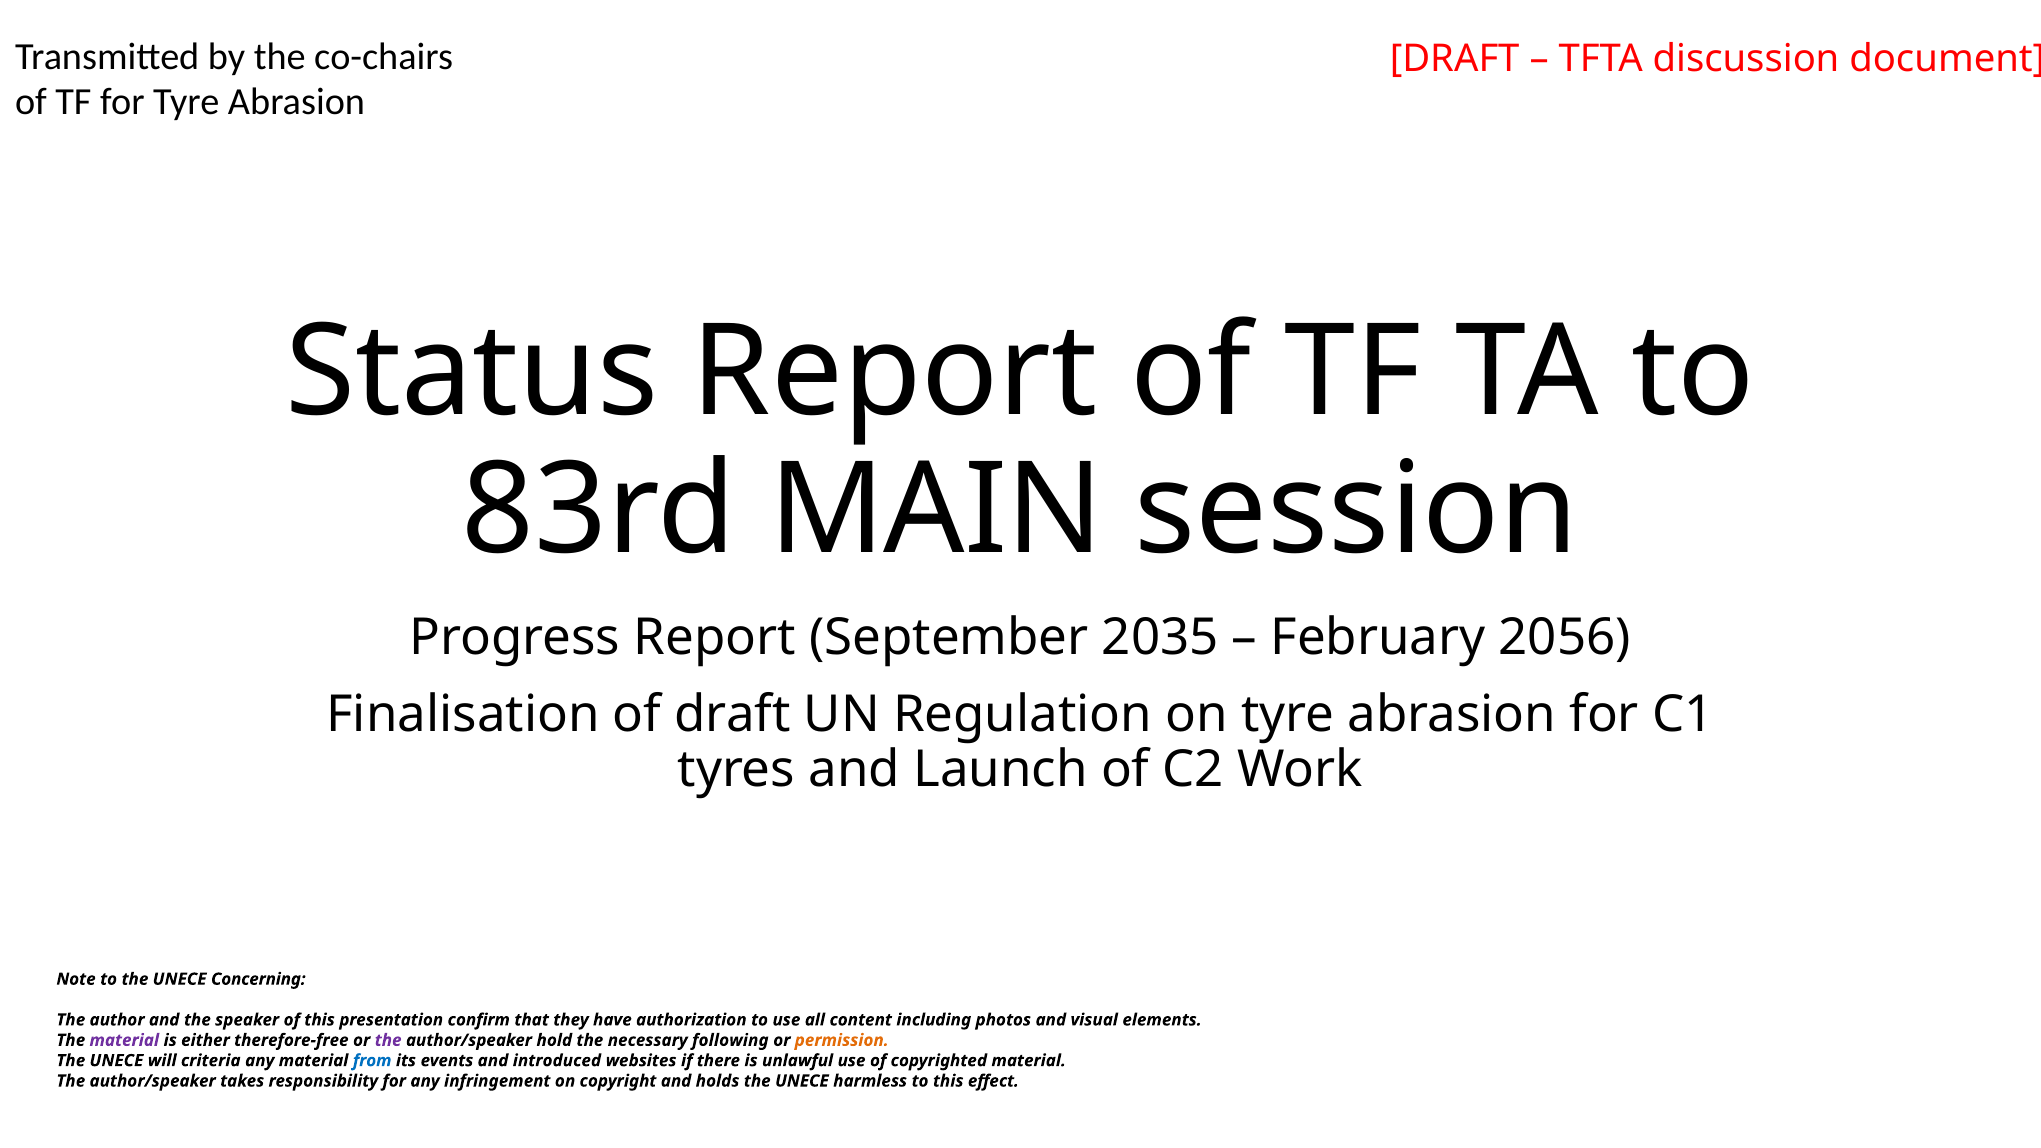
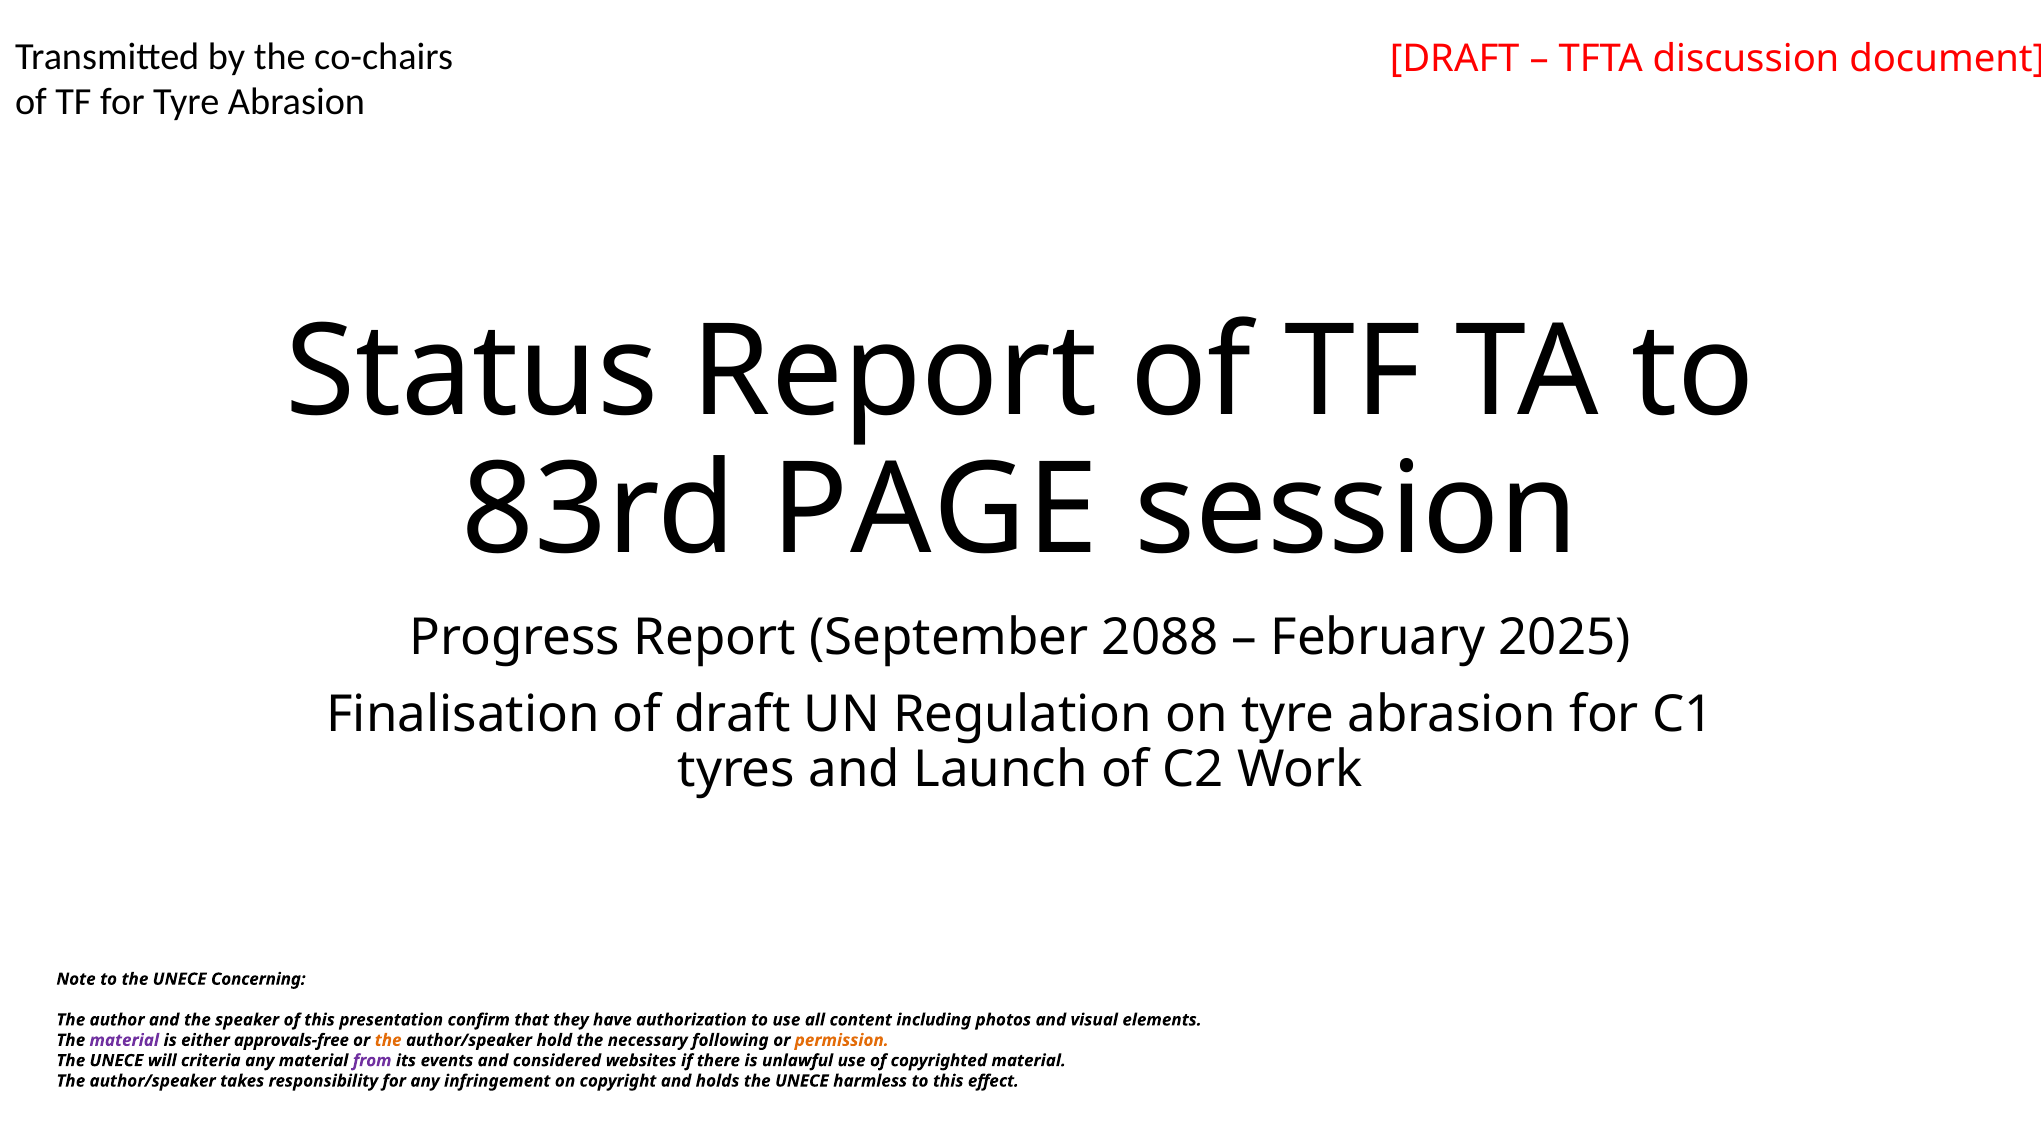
MAIN: MAIN -> PAGE (935, 510)
2035: 2035 -> 2088 (1160, 638)
2056: 2056 -> 2025 (1565, 638)
therefore-free: therefore-free -> approvals-free (291, 1040)
the colour: purple -> orange (388, 1040)
from colour: blue -> purple (372, 1061)
introduced: introduced -> considered (557, 1061)
